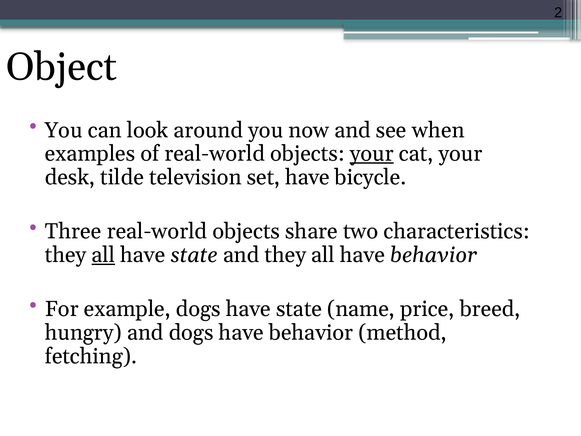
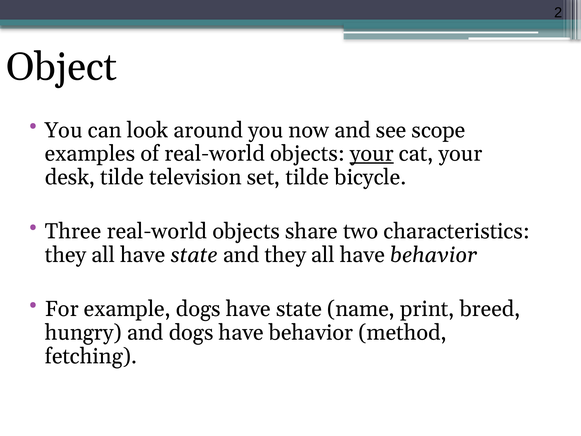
when: when -> scope (439, 130)
set have: have -> tilde (307, 177)
all underline: present -> none (103, 255)
price: price -> print (427, 309)
